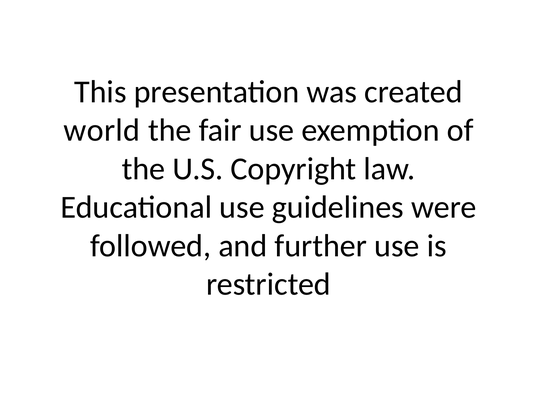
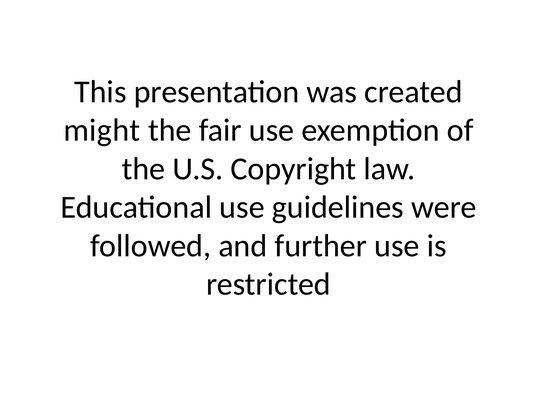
world: world -> might (102, 130)
